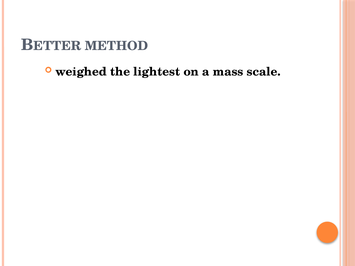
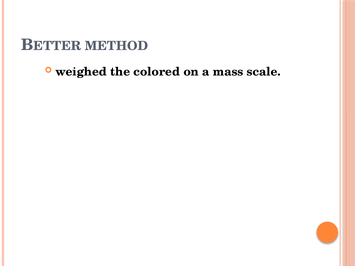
lightest: lightest -> colored (157, 72)
